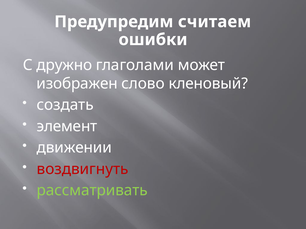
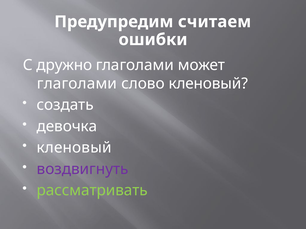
изображен: изображен -> глаголами (77, 84)
элемент: элемент -> девочка (67, 127)
движении: движении -> кленовый (74, 148)
воздвигнуть colour: red -> purple (83, 169)
